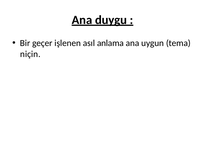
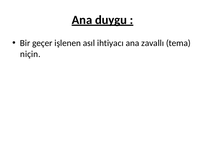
anlama: anlama -> ihtiyacı (110, 43)
uygun: uygun -> zavallı (153, 43)
